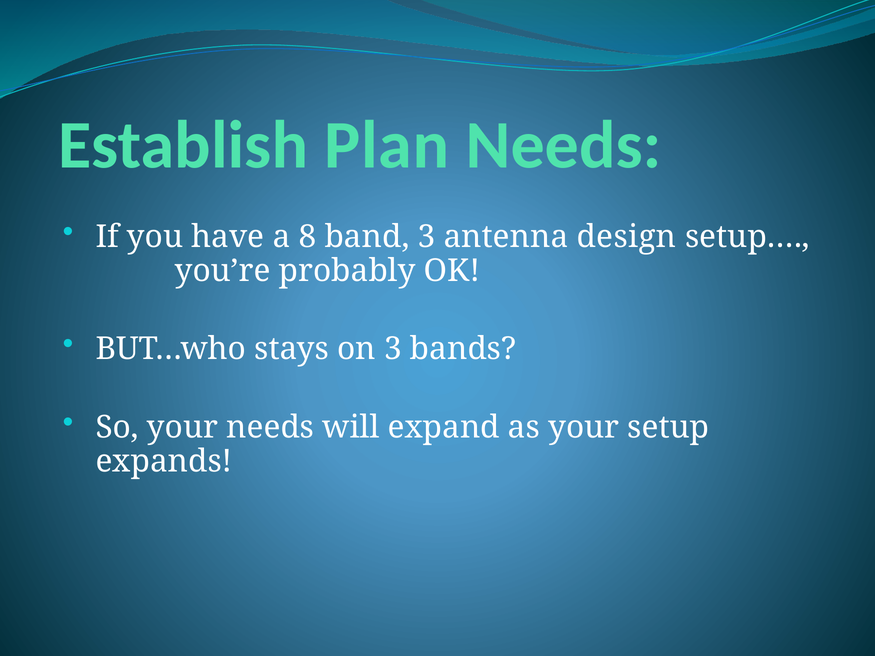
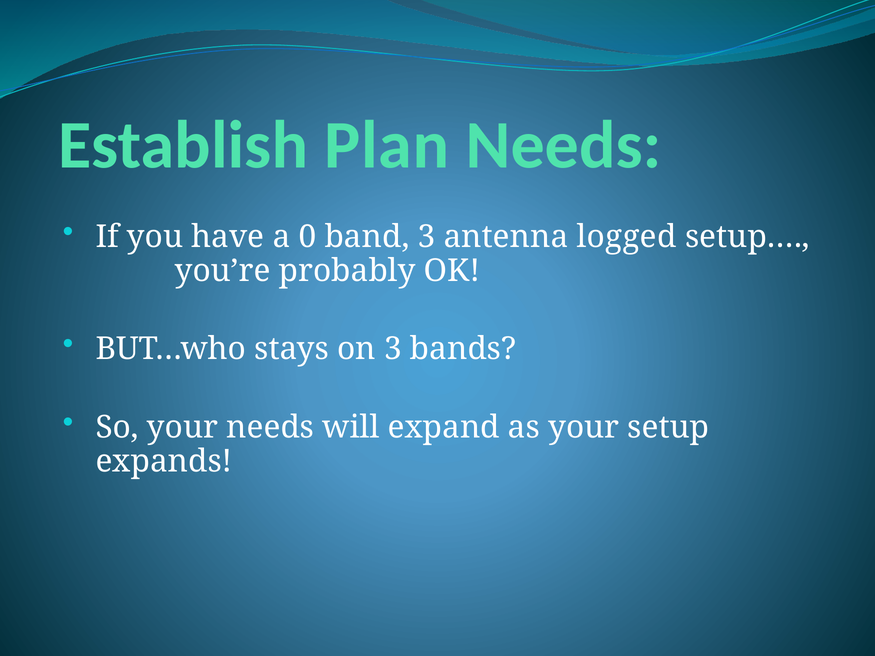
8: 8 -> 0 (307, 237)
design: design -> logged (627, 237)
